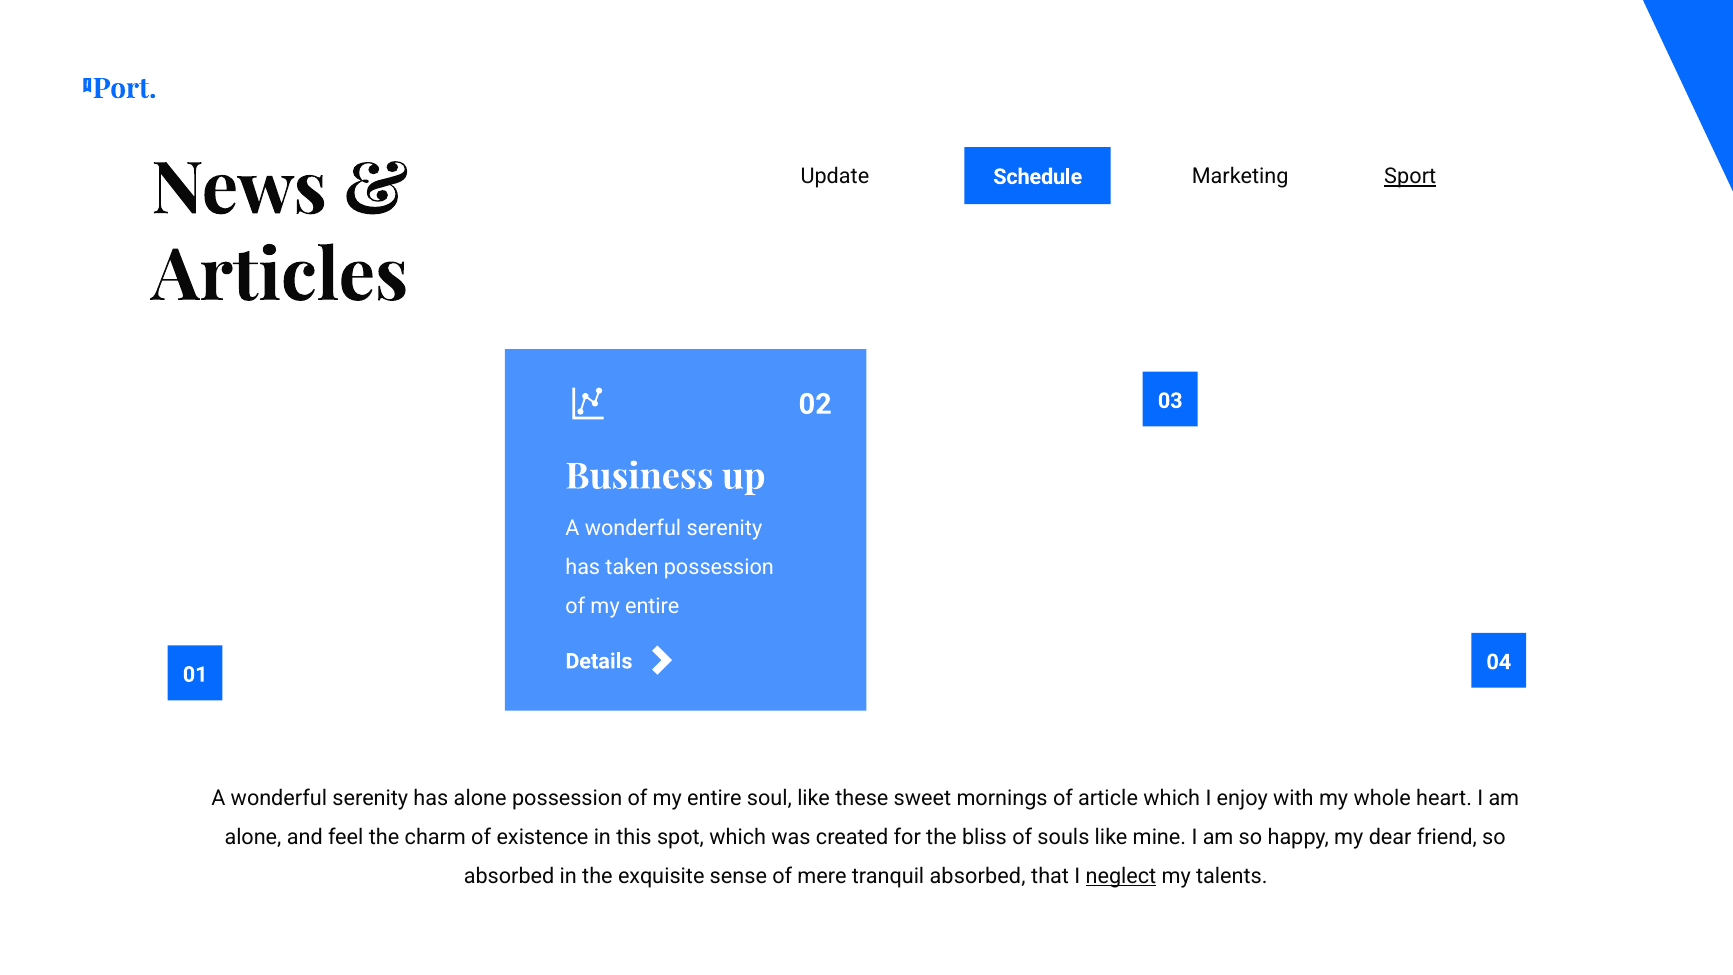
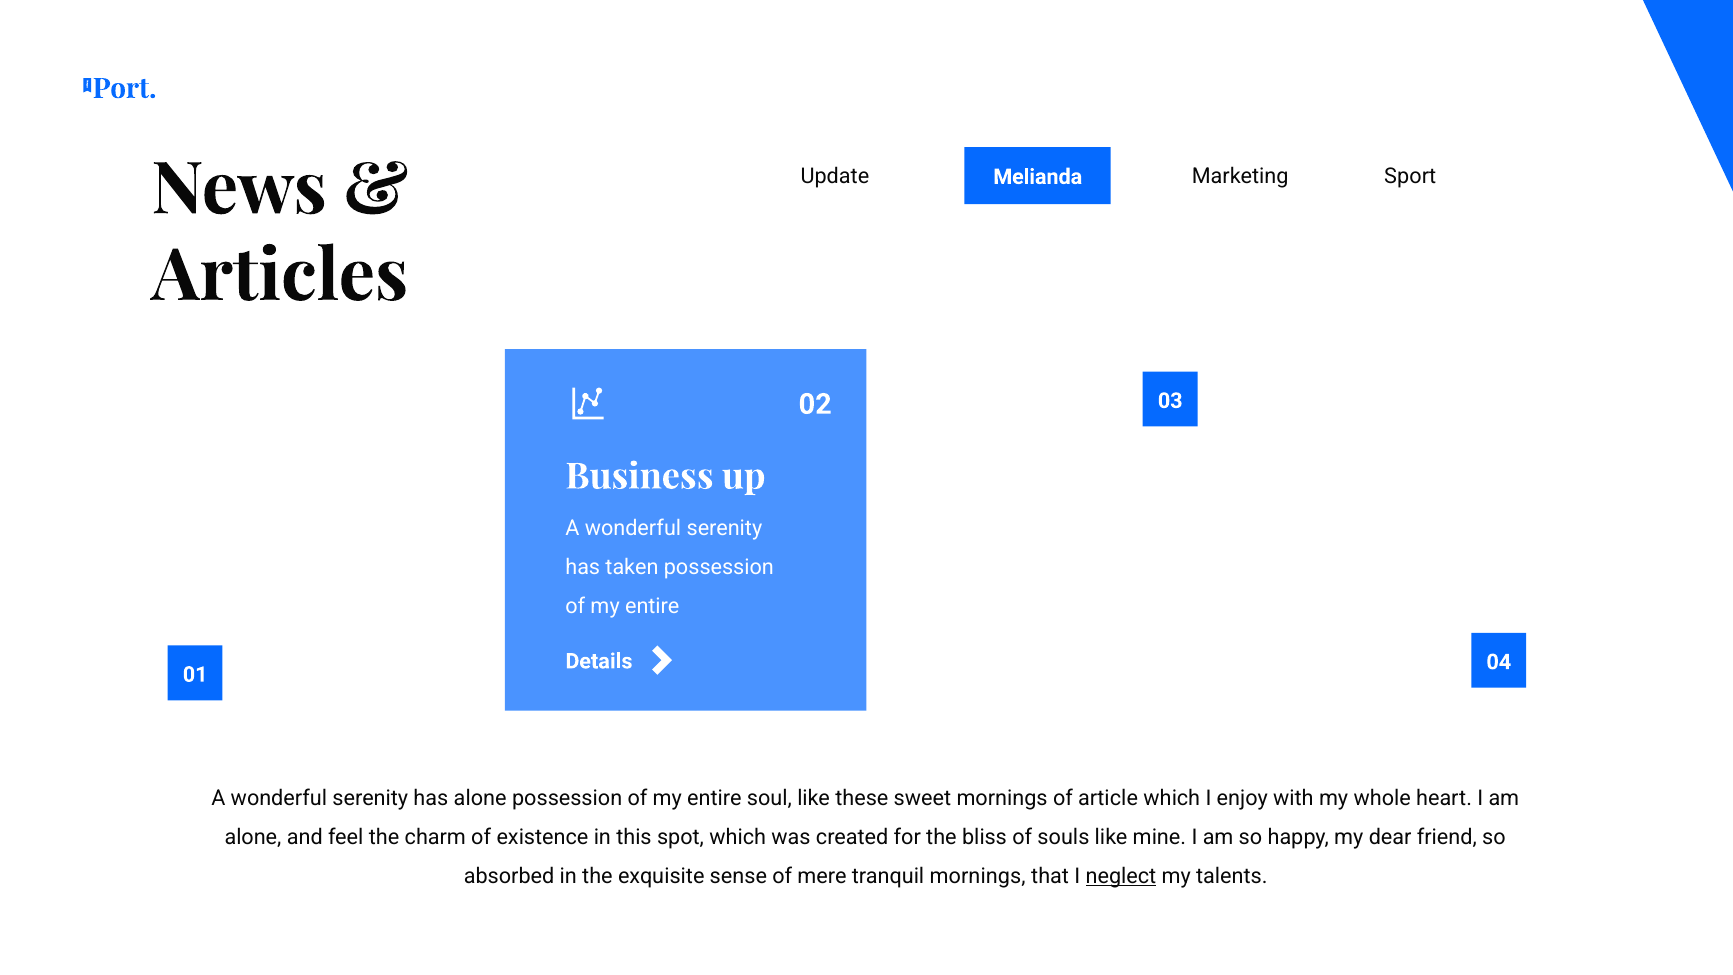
Schedule: Schedule -> Melianda (1038, 177)
Sport underline: present -> none (1410, 177)
tranquil absorbed: absorbed -> mornings (978, 876)
